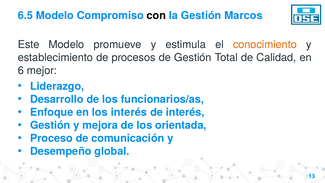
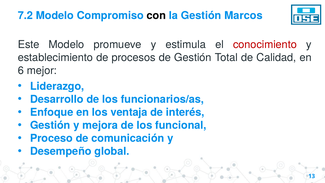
6.5: 6.5 -> 7.2 (25, 16)
conocimiento colour: orange -> red (265, 44)
los interés: interés -> ventaja (129, 112)
orientada: orientada -> funcional (181, 125)
